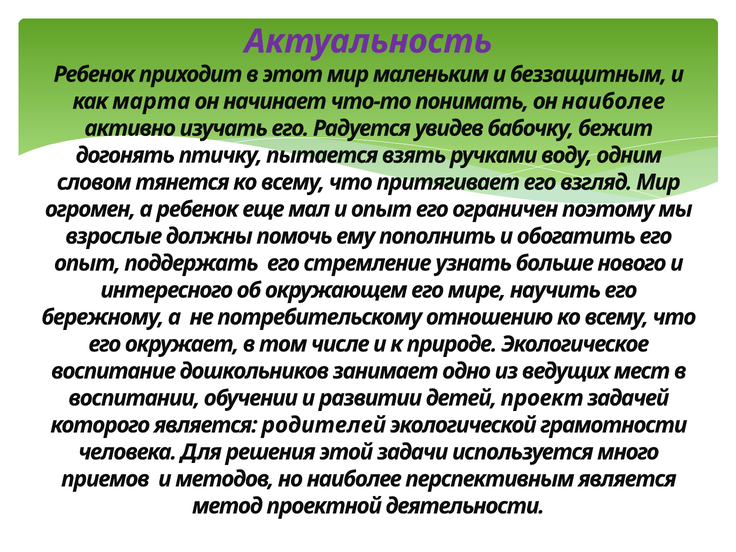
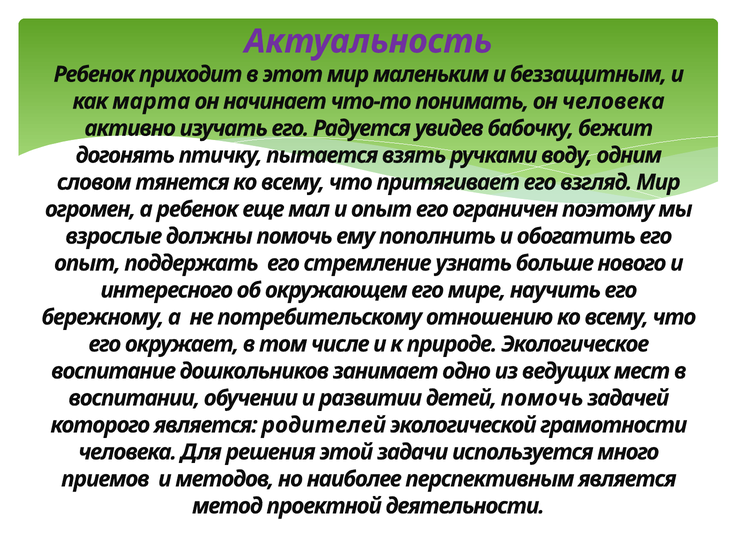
он наиболее: наиболее -> человека (613, 101)
детей проект: проект -> помочь (542, 398)
